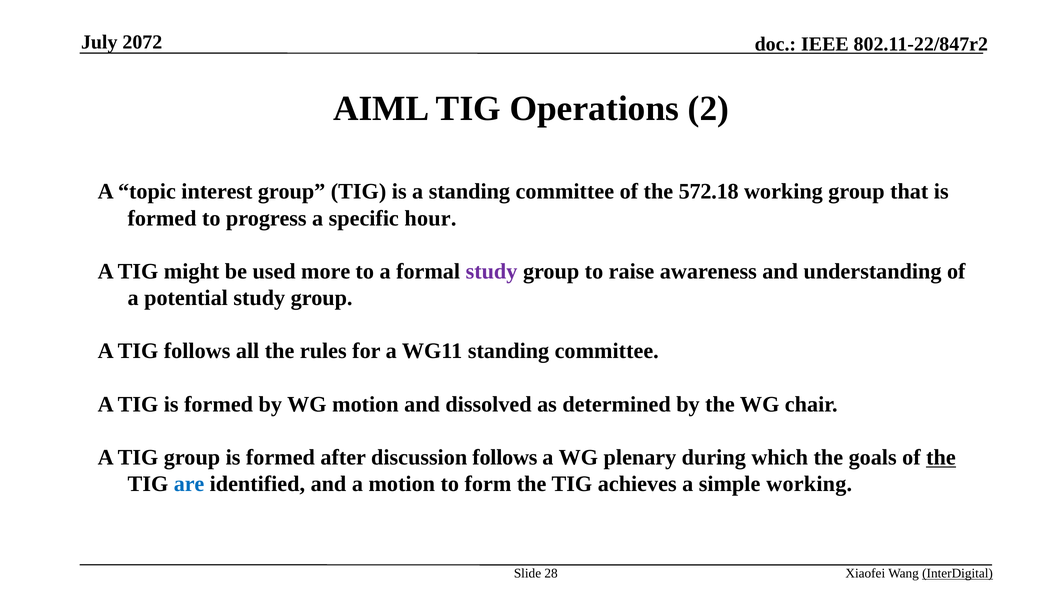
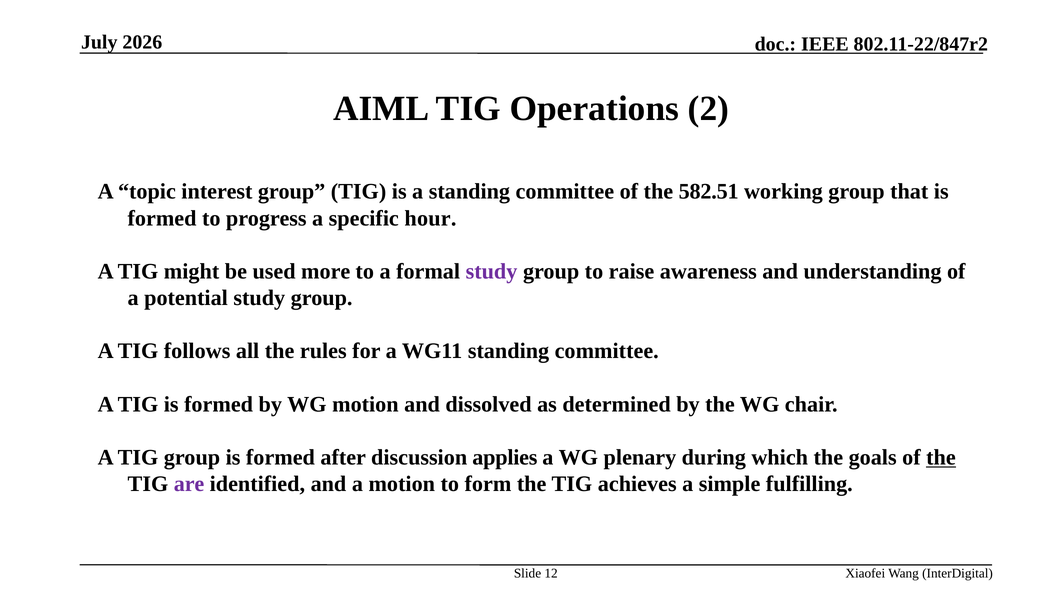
2072: 2072 -> 2026 (142, 42)
572.18: 572.18 -> 582.51 (709, 192)
discussion follows: follows -> applies (505, 457)
are colour: blue -> purple (189, 484)
simple working: working -> fulfilling (809, 484)
28: 28 -> 12 (551, 573)
InterDigital underline: present -> none (958, 573)
